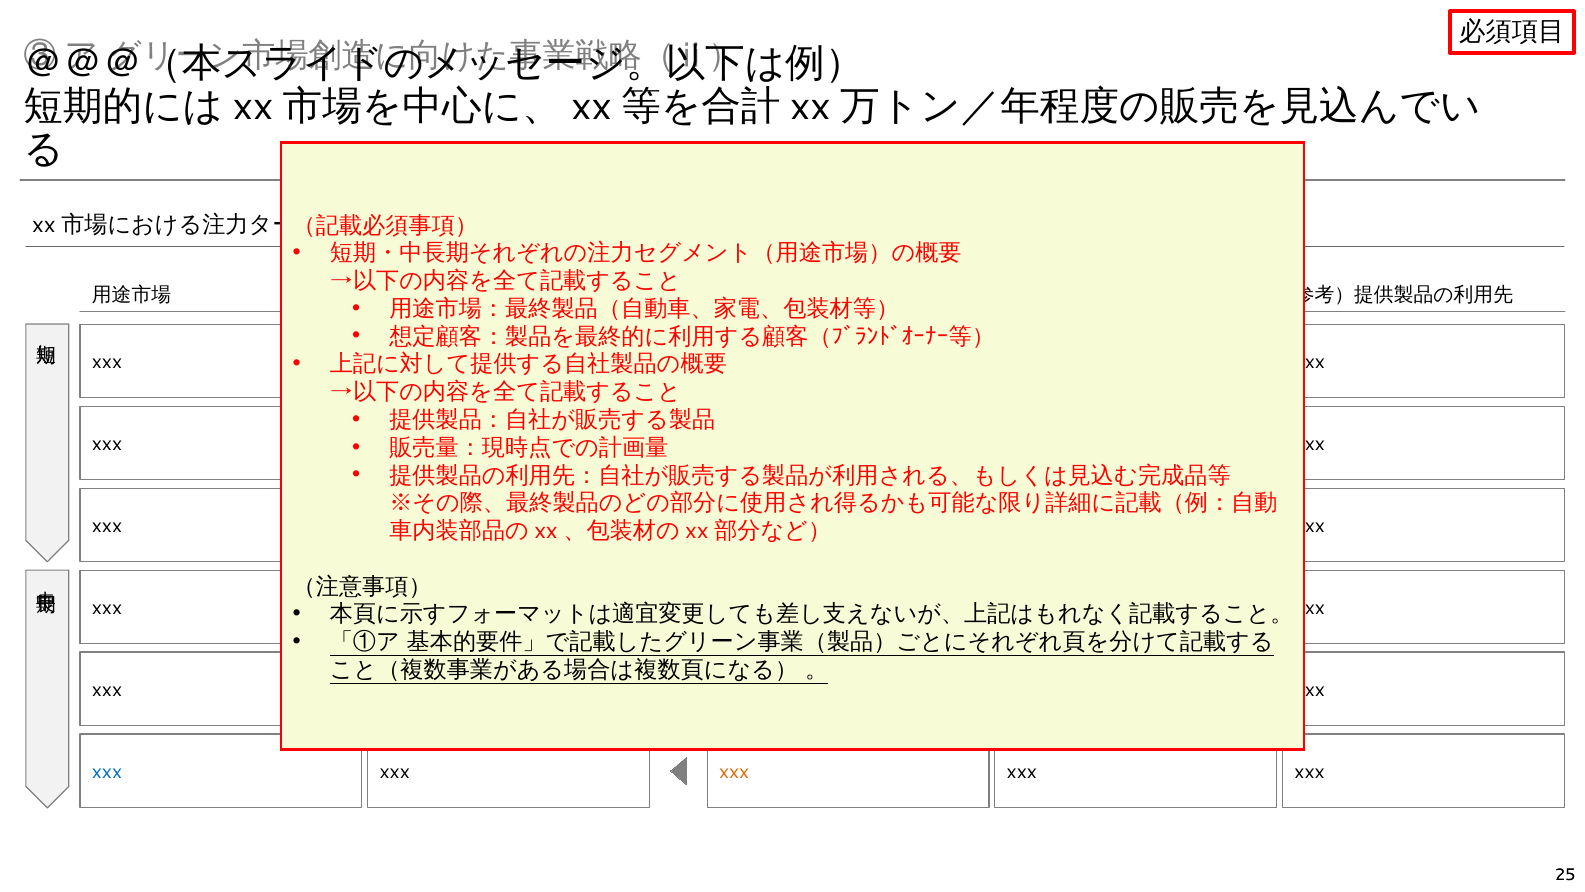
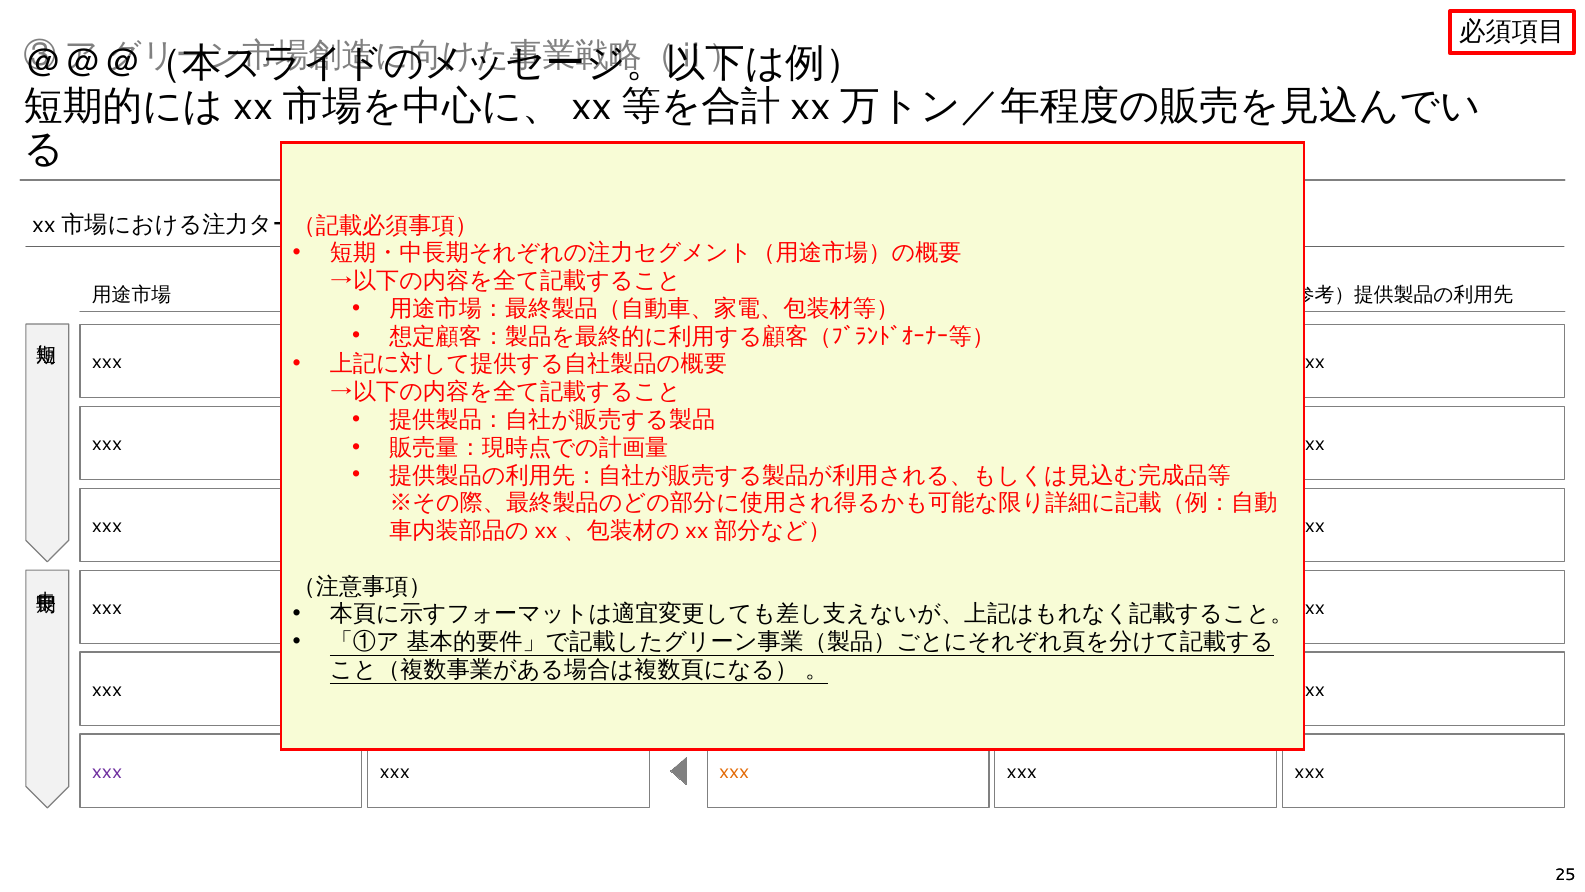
xxx colour: blue -> purple (107, 772)
